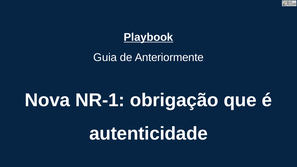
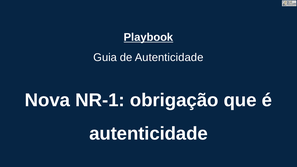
de Anteriormente: Anteriormente -> Autenticidade (169, 57)
